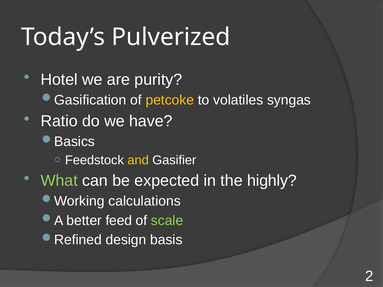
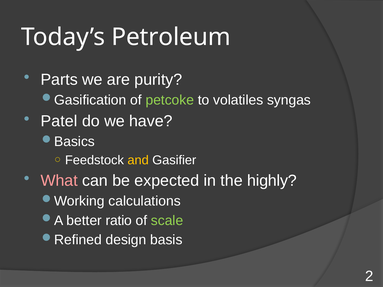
Pulverized: Pulverized -> Petroleum (171, 37)
Hotel: Hotel -> Parts (59, 80)
petcoke colour: yellow -> light green (170, 100)
Ratio: Ratio -> Patel (59, 121)
What colour: light green -> pink (59, 181)
feed: feed -> ratio (119, 221)
